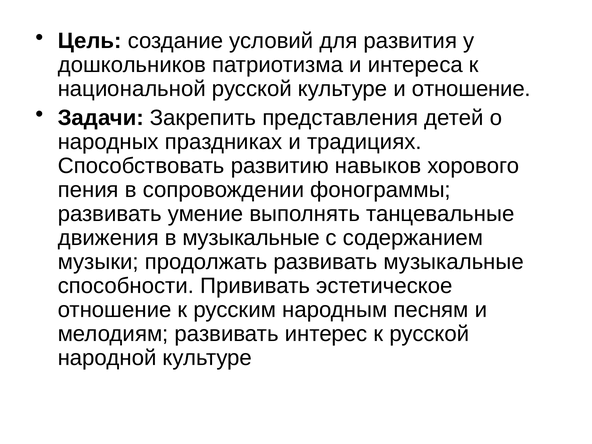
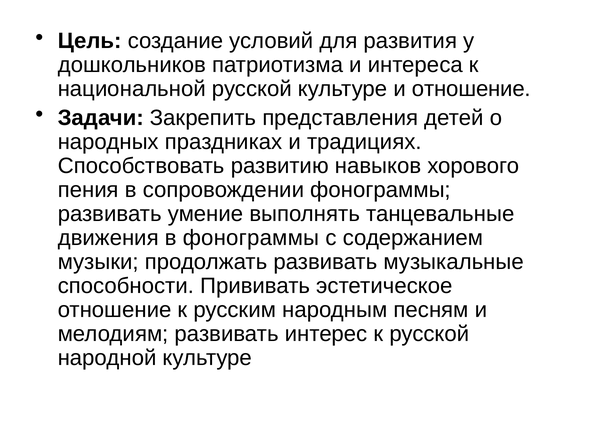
в музыкальные: музыкальные -> фонограммы (251, 238)
